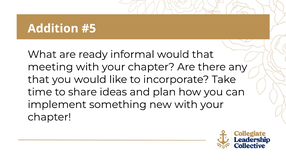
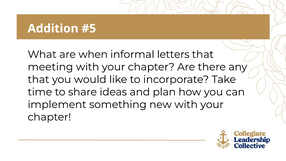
ready: ready -> when (93, 54)
informal would: would -> letters (173, 54)
